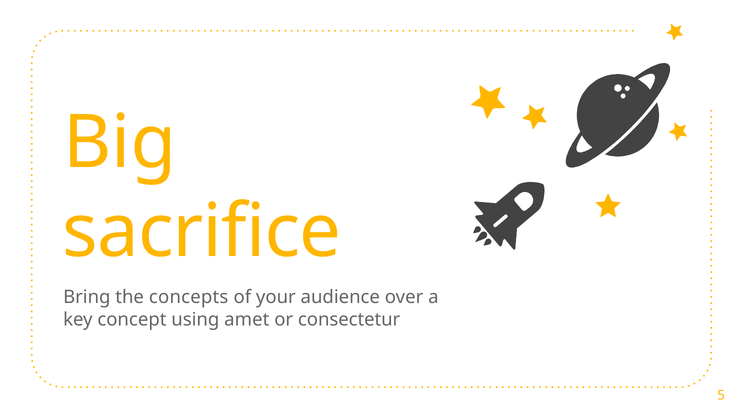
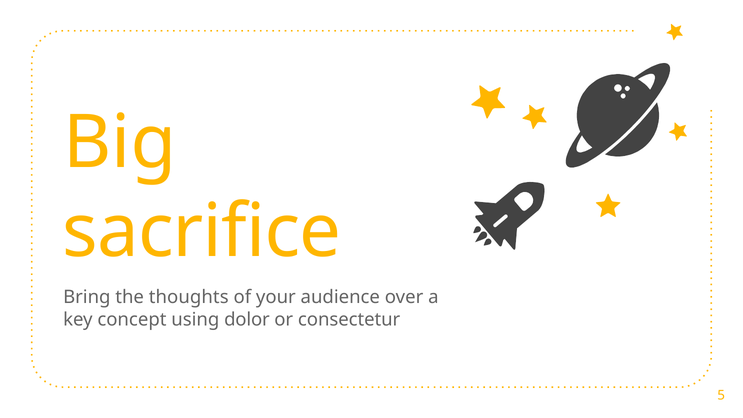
concepts: concepts -> thoughts (189, 297)
amet: amet -> dolor (247, 319)
